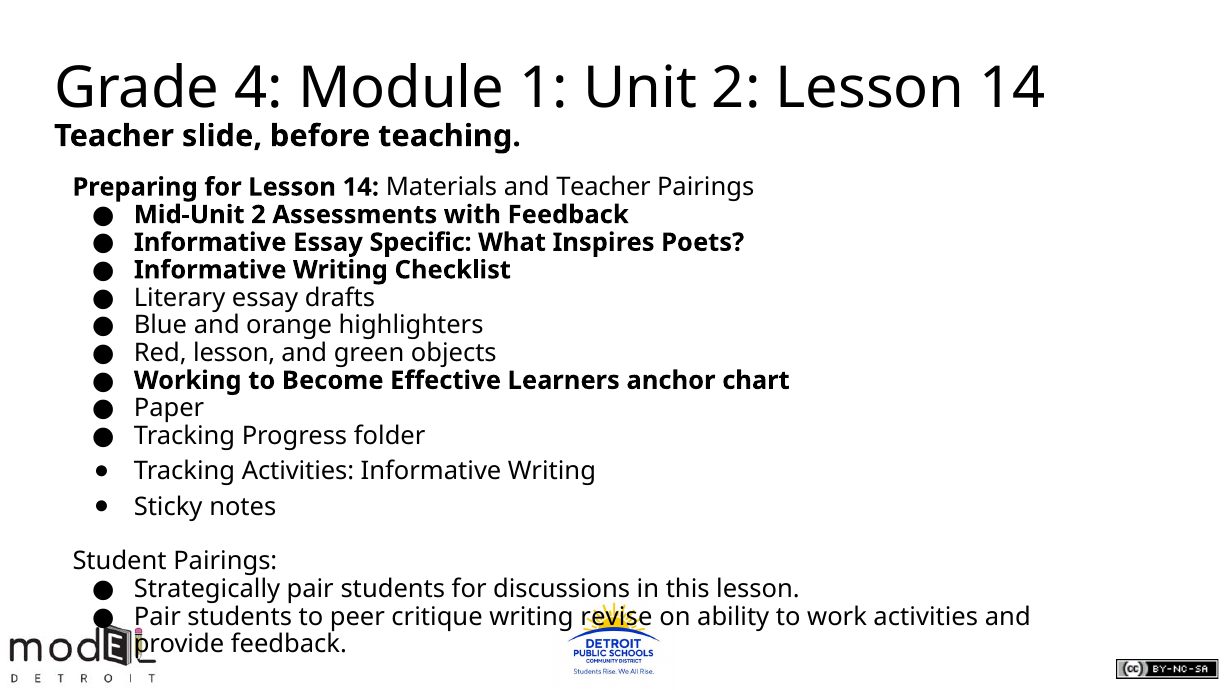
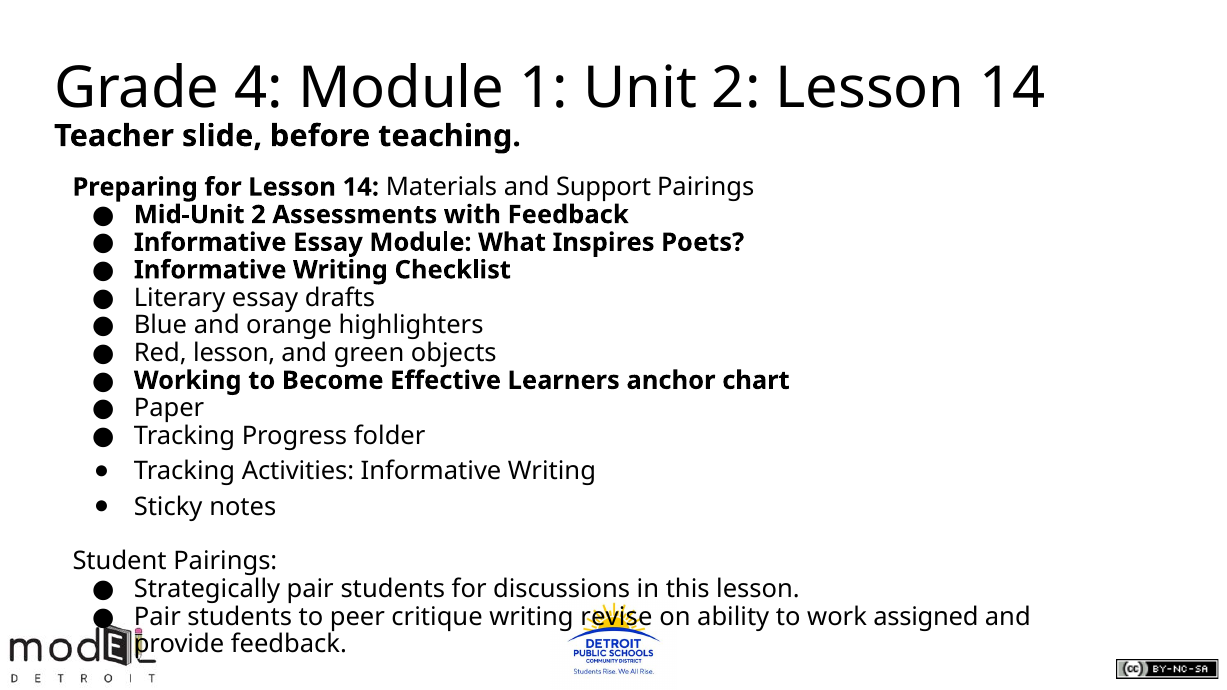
and Teacher: Teacher -> Support (604, 187)
Essay Specific: Specific -> Module (420, 242)
work activities: activities -> assigned (926, 617)
